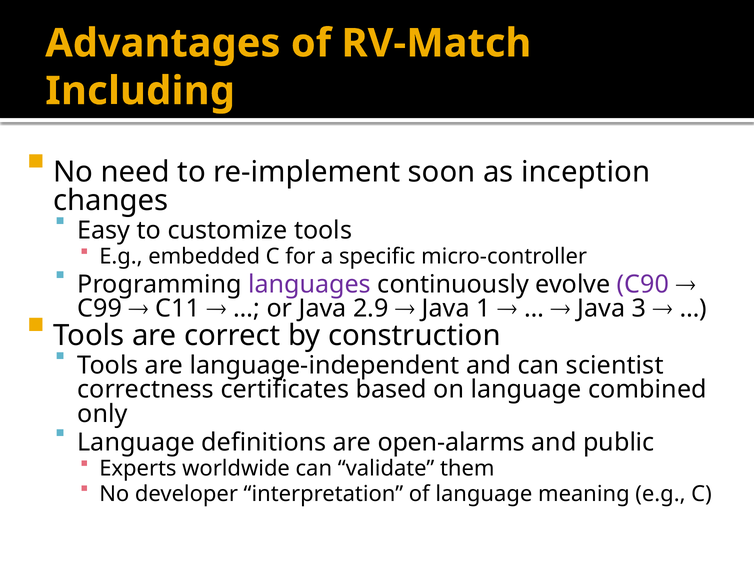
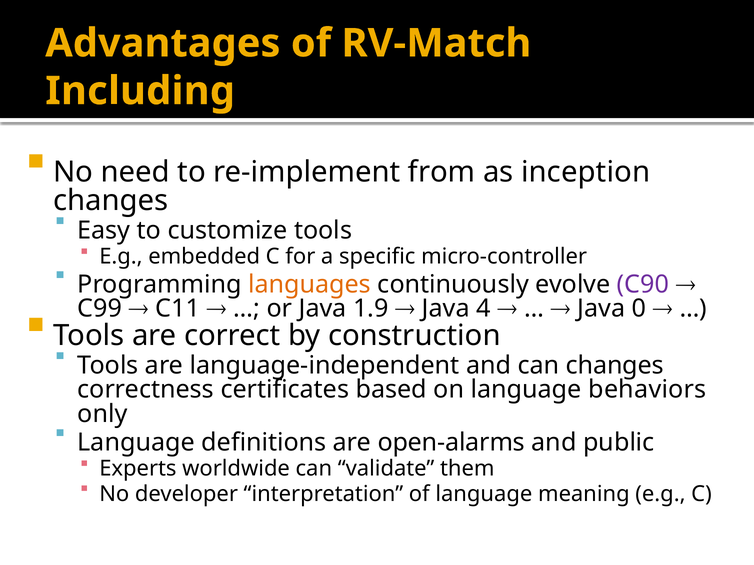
soon: soon -> from (442, 172)
languages colour: purple -> orange (309, 285)
2.9: 2.9 -> 1.9 (371, 309)
1: 1 -> 4 (483, 309)
3: 3 -> 0 (639, 309)
can scientist: scientist -> changes (615, 366)
combined: combined -> behaviors (647, 390)
